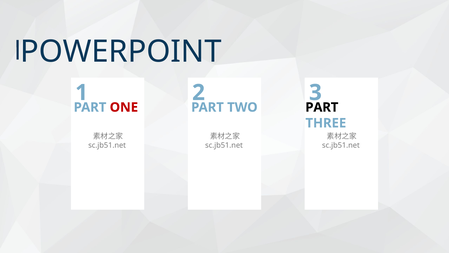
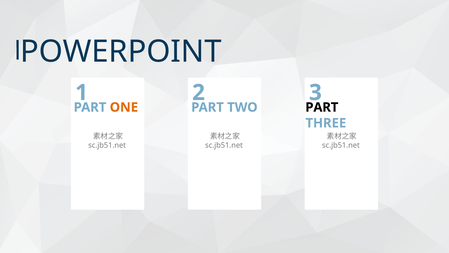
ONE colour: red -> orange (124, 107)
